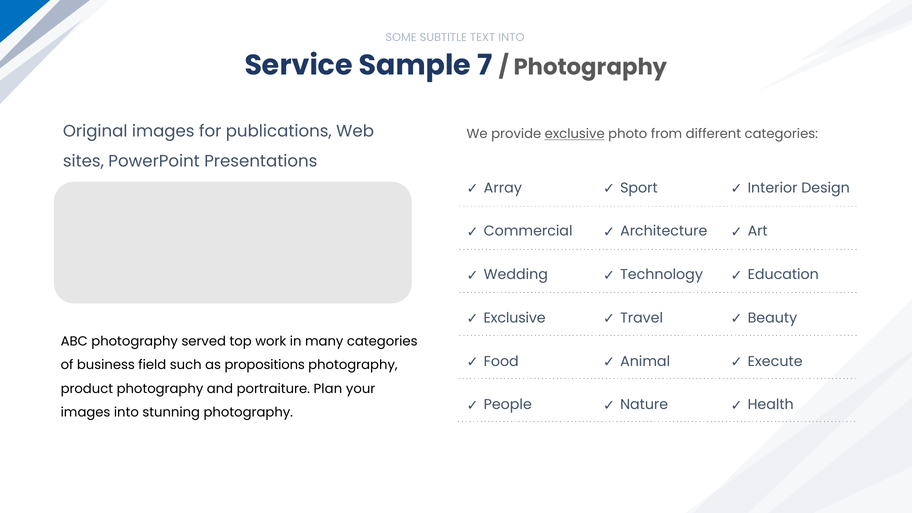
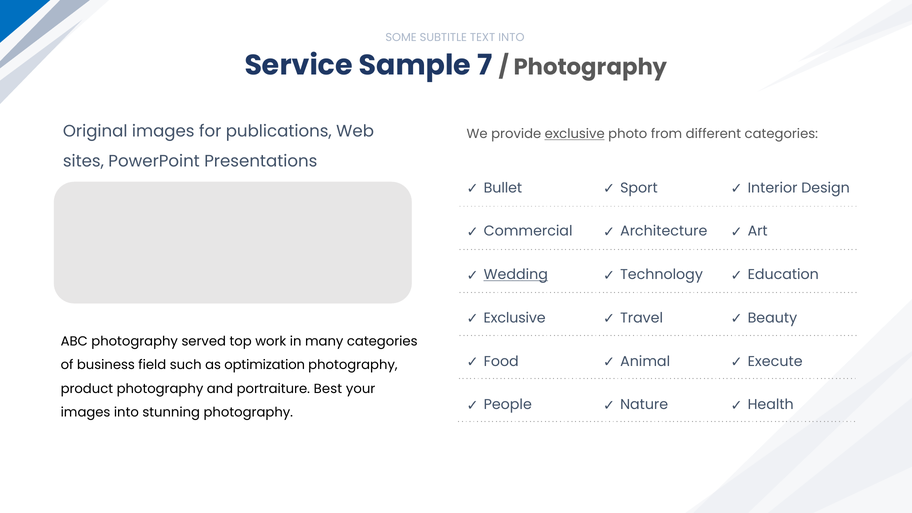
Array: Array -> Bullet (503, 188)
Wedding underline: none -> present (516, 275)
propositions: propositions -> optimization (265, 365)
Plan: Plan -> Best (328, 389)
